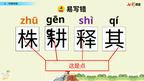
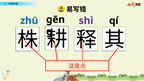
zhū colour: orange -> blue (29, 21)
